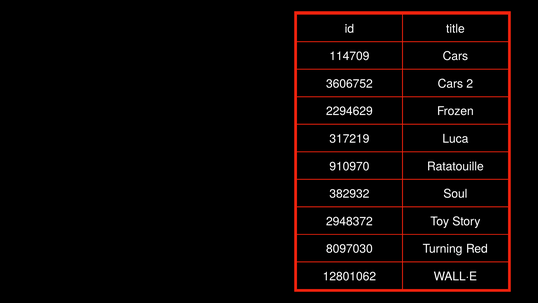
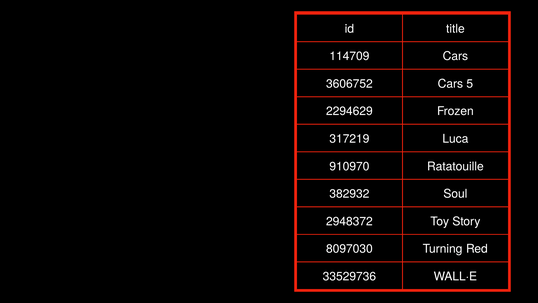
2: 2 -> 5 (470, 84)
12801062: 12801062 -> 33529736 (350, 276)
